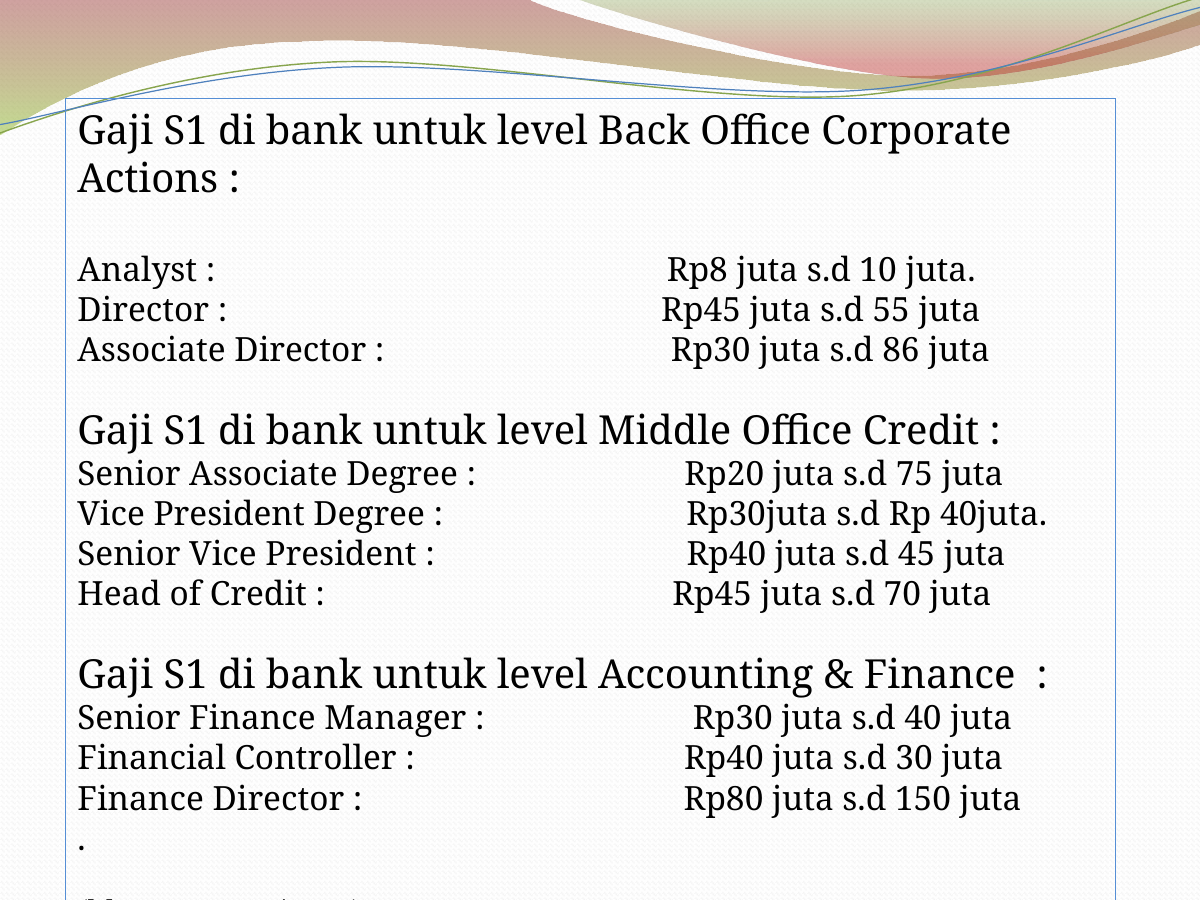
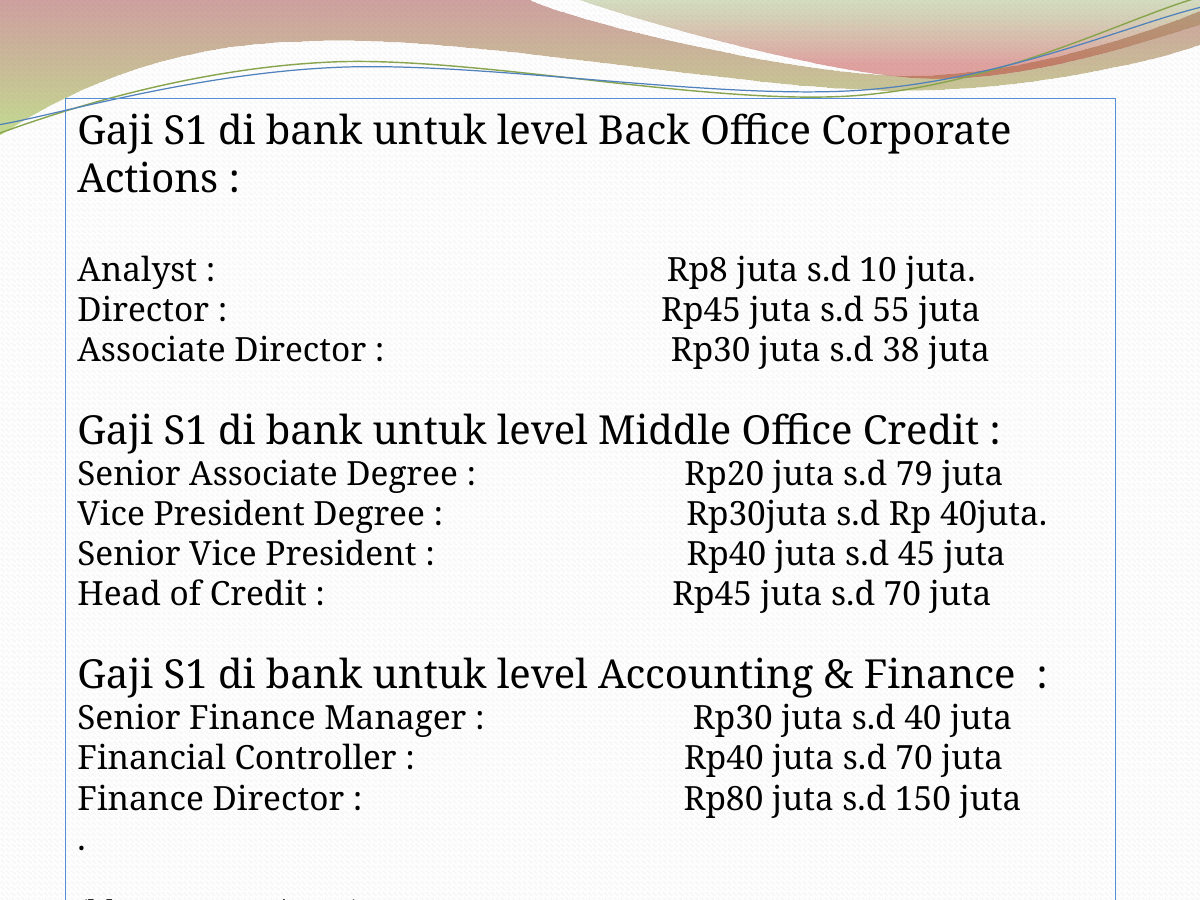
86: 86 -> 38 (901, 351)
75: 75 -> 79 (914, 475)
Rp40 juta s.d 30: 30 -> 70 (914, 759)
